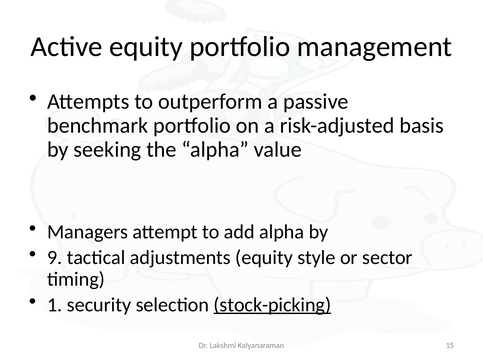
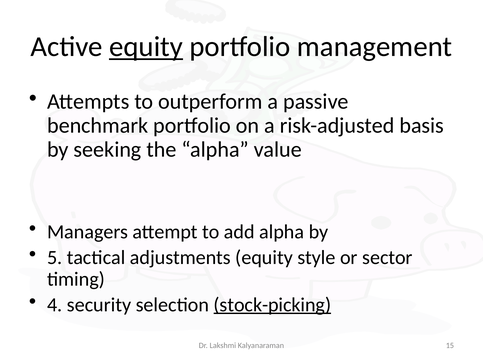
equity underline: none -> present (146, 47)
9: 9 -> 5 (55, 258)
1: 1 -> 4 (55, 305)
